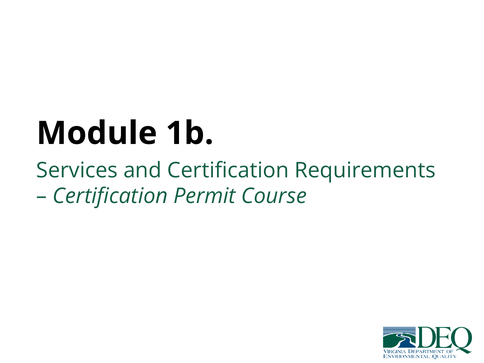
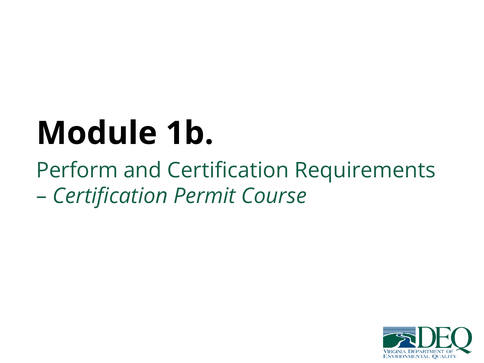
Services: Services -> Perform (77, 170)
